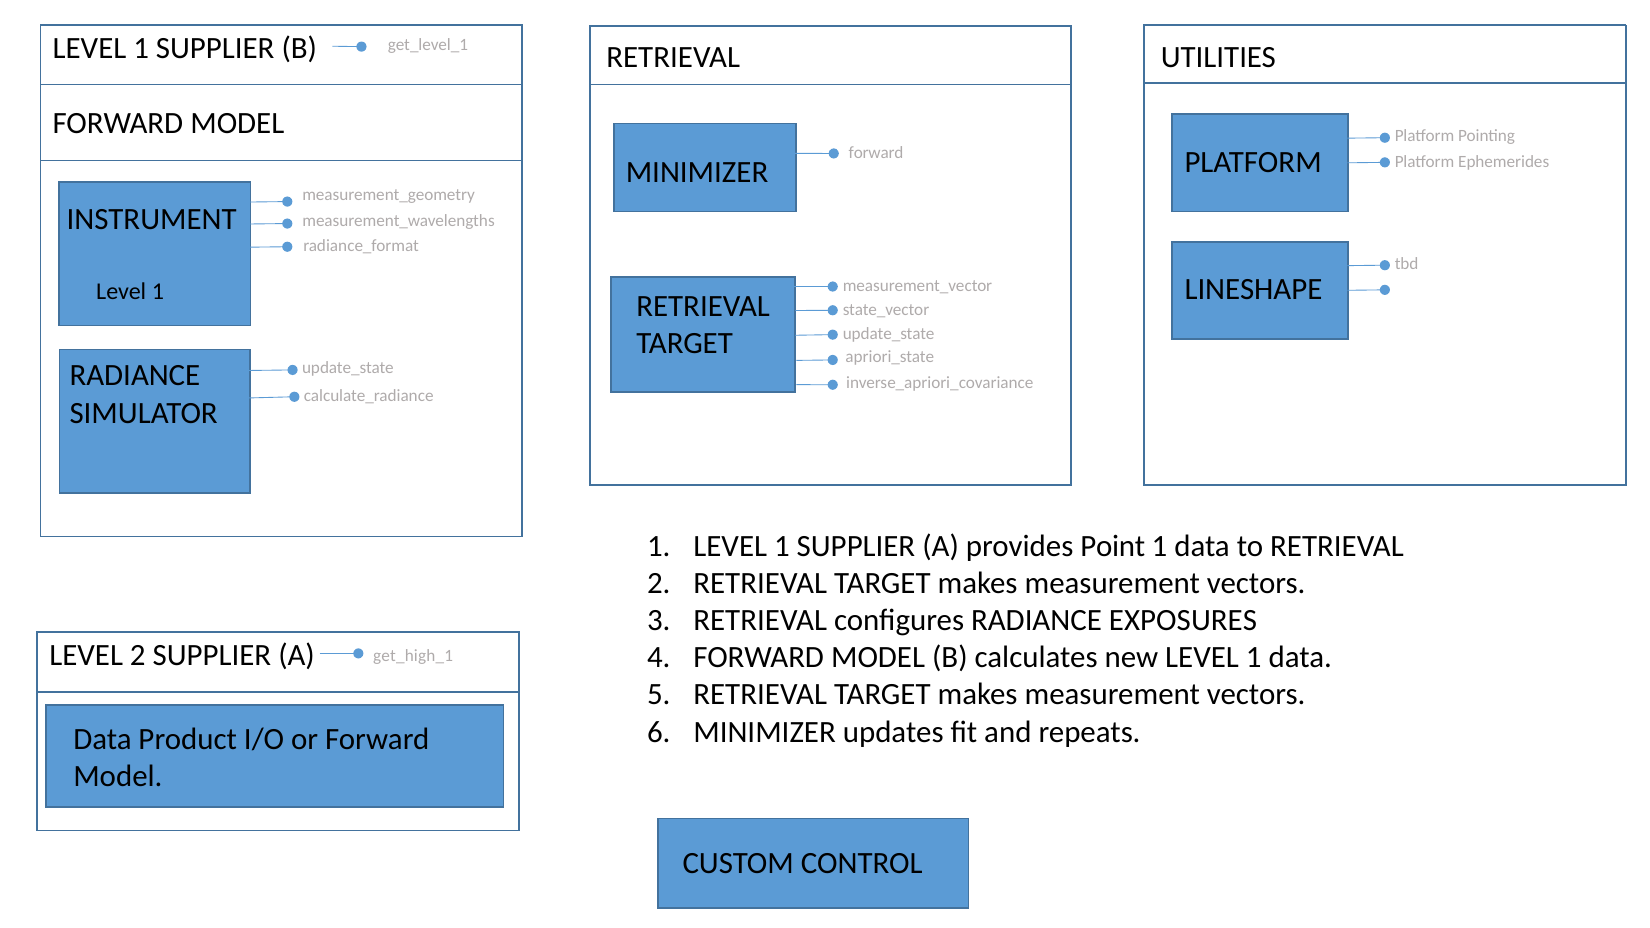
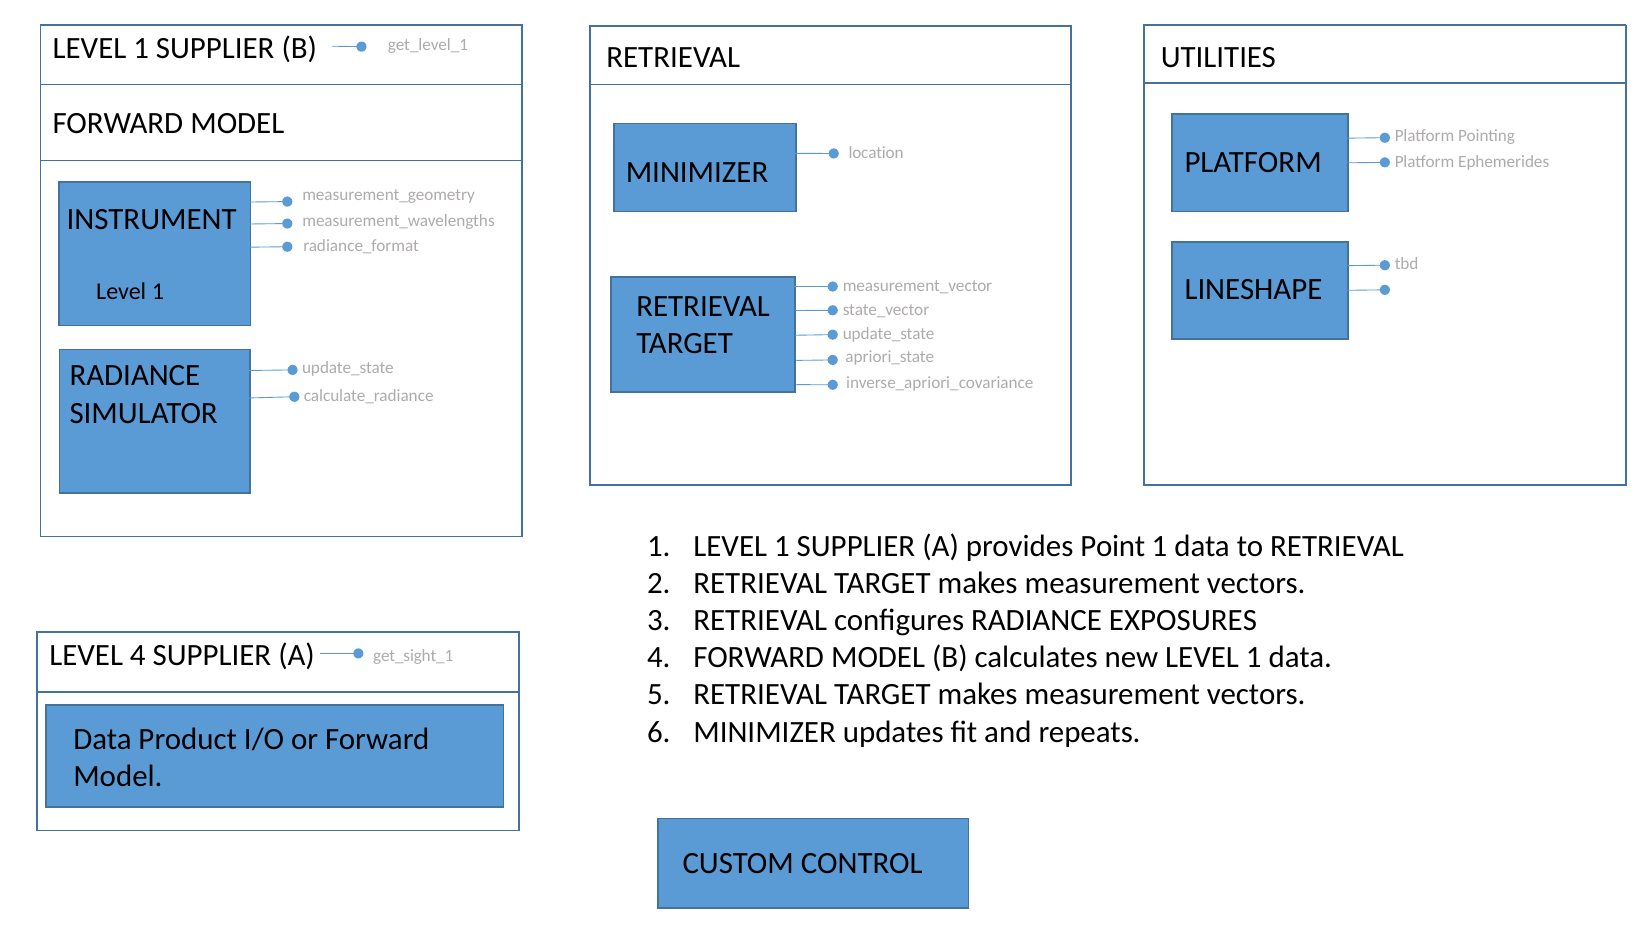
forward: forward -> location (876, 153)
LEVEL 2: 2 -> 4 (138, 655)
get_high_1: get_high_1 -> get_sight_1 (413, 656)
